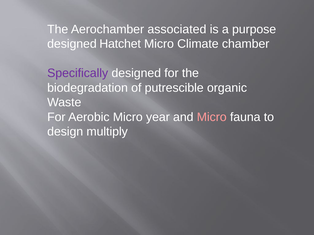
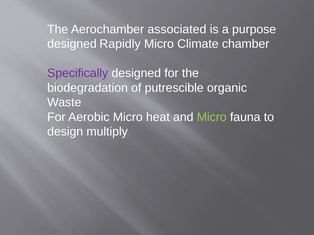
Hatchet: Hatchet -> Rapidly (120, 44)
year: year -> heat (158, 117)
Micro colour: pink -> light green (212, 117)
